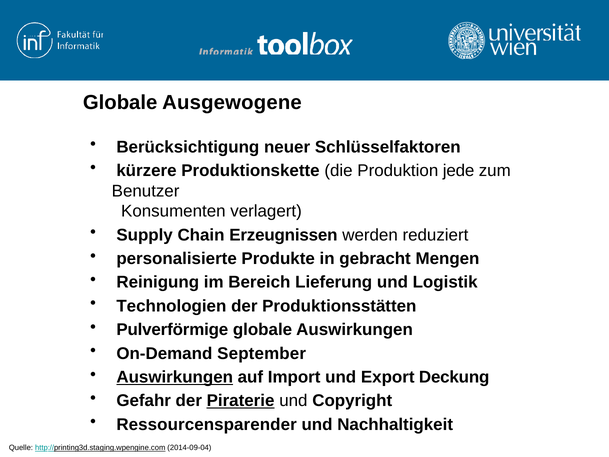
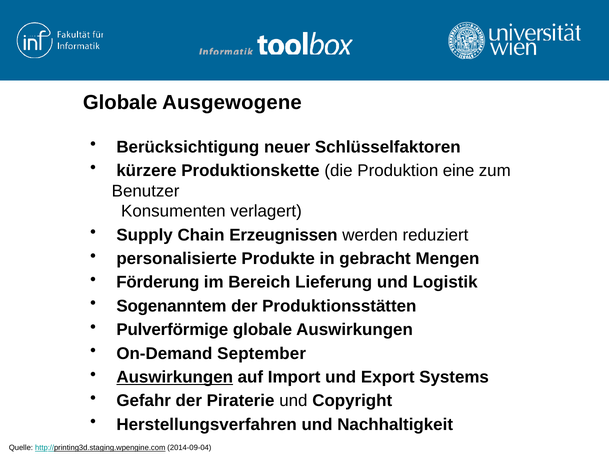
jede: jede -> eine (459, 171)
Reinigung: Reinigung -> Förderung (158, 282)
Technologien: Technologien -> Sogenanntem (171, 306)
Deckung: Deckung -> Systems (454, 377)
Piraterie underline: present -> none (241, 401)
Ressourcensparender: Ressourcensparender -> Herstellungsverfahren (207, 424)
